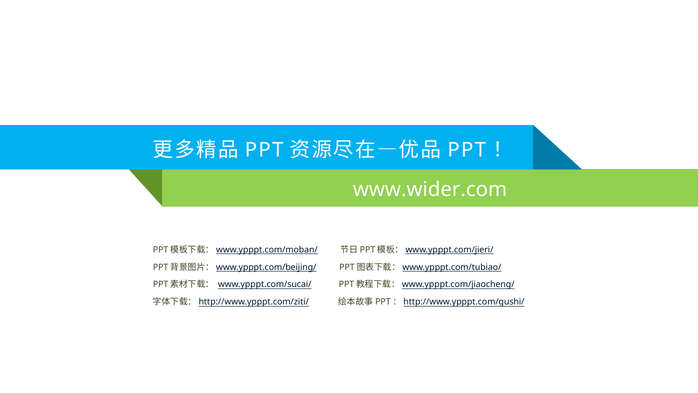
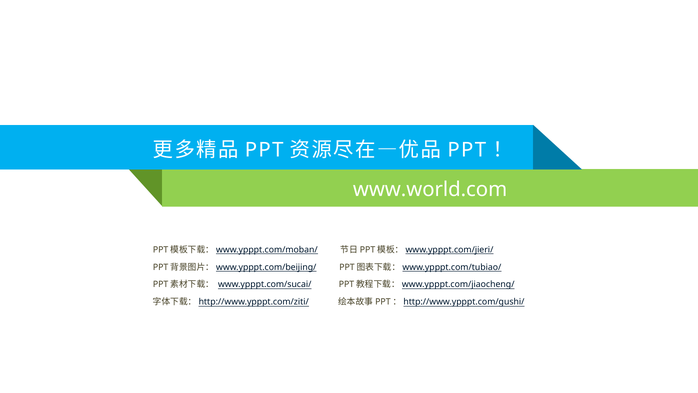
www.wider.com: www.wider.com -> www.world.com (430, 189)
